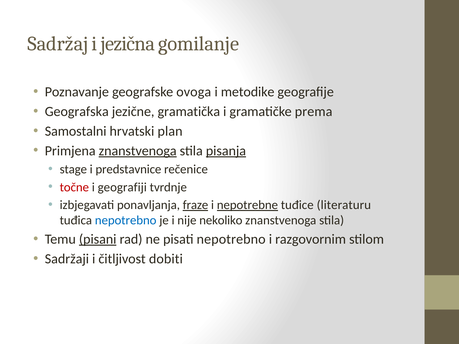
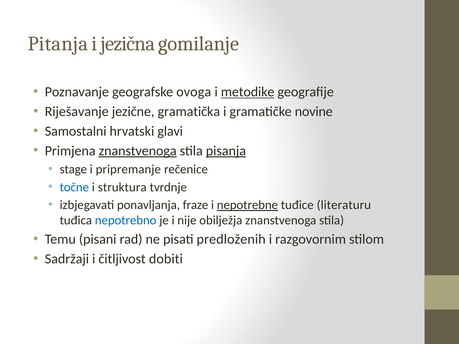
Sadržaj: Sadržaj -> Pitanja (58, 44)
metodike underline: none -> present (248, 92)
Geografska: Geografska -> Riješavanje (77, 112)
prema: prema -> novine (314, 112)
plan: plan -> glavi (170, 131)
predstavnice: predstavnice -> pripremanje (128, 169)
točne colour: red -> blue (74, 187)
geografiji: geografiji -> struktura (122, 187)
fraze underline: present -> none (196, 205)
nekoliko: nekoliko -> obilježja (221, 220)
pisani underline: present -> none (98, 239)
pisati nepotrebno: nepotrebno -> predloženih (231, 239)
